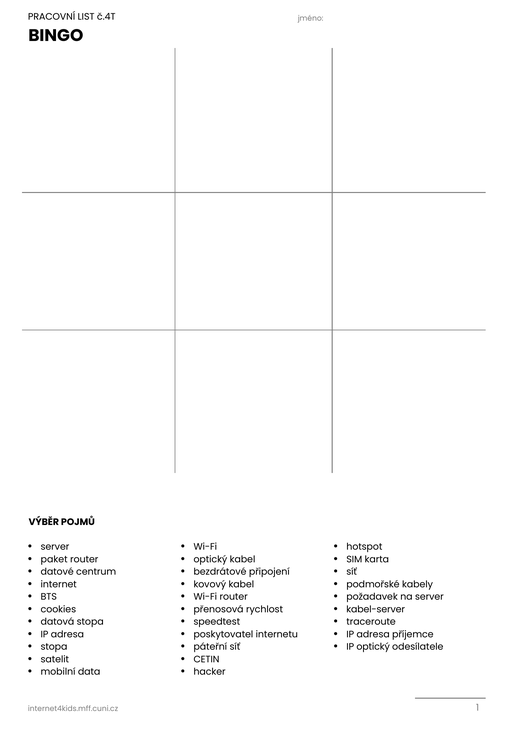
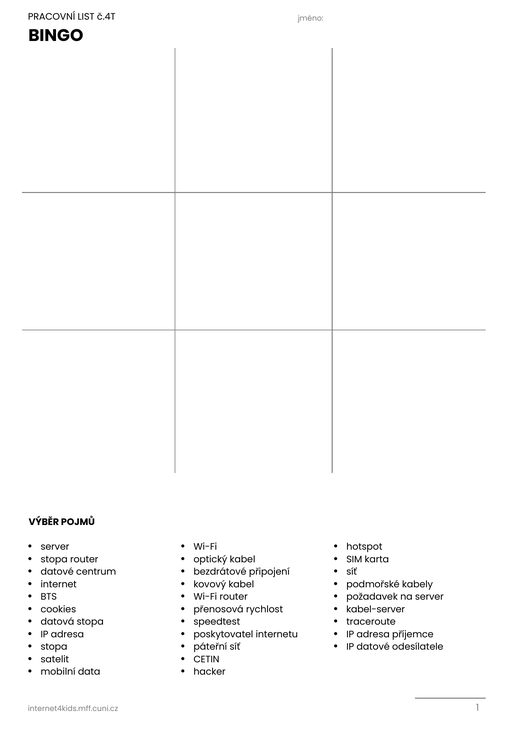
paket: paket -> stopa (54, 559)
IP optický: optický -> datové (373, 647)
